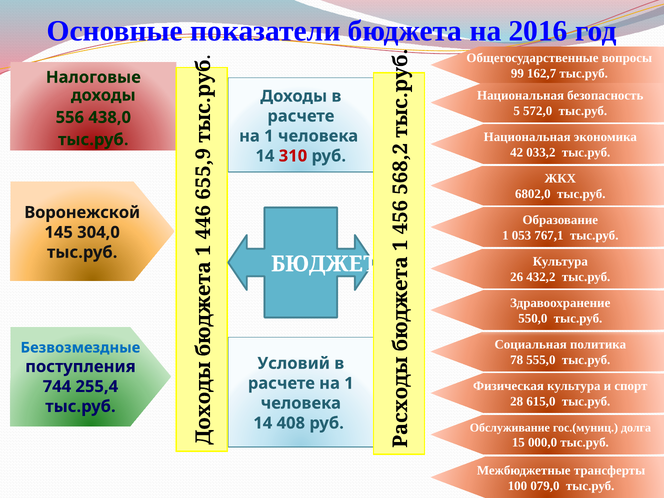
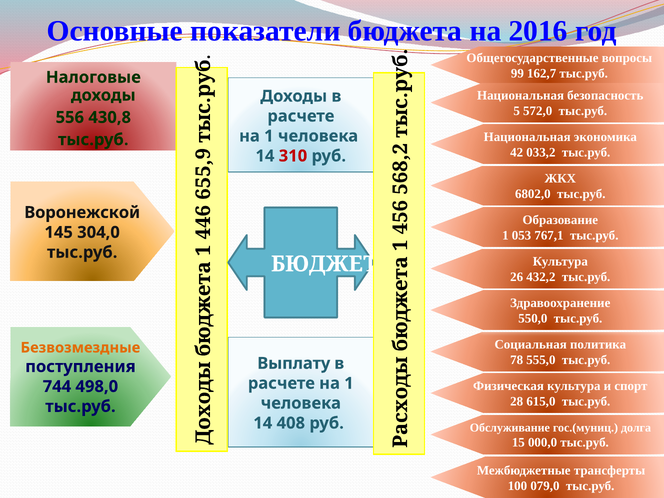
438,0: 438,0 -> 430,8 (110, 117)
Безвозмездные colour: blue -> orange (80, 348)
Условий: Условий -> Выплату (294, 363)
255,4: 255,4 -> 498,0 (97, 387)
